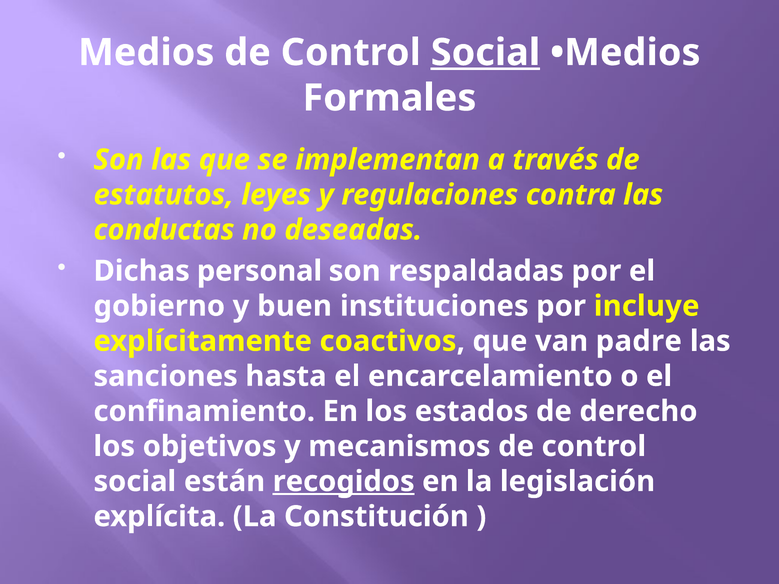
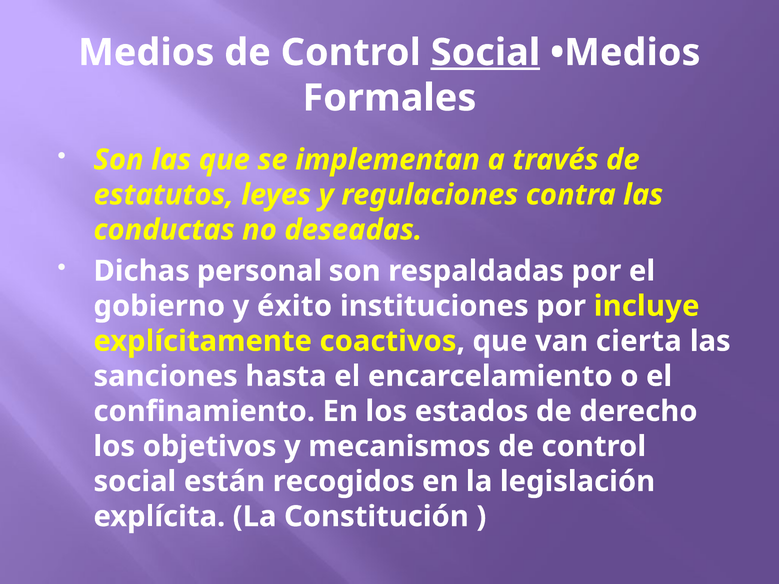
buen: buen -> éxito (295, 306)
padre: padre -> cierta (639, 341)
recogidos underline: present -> none (344, 482)
